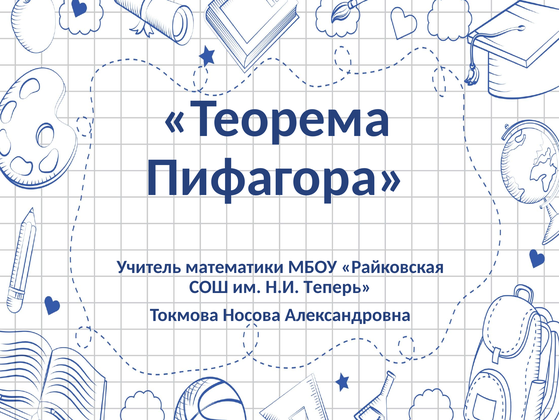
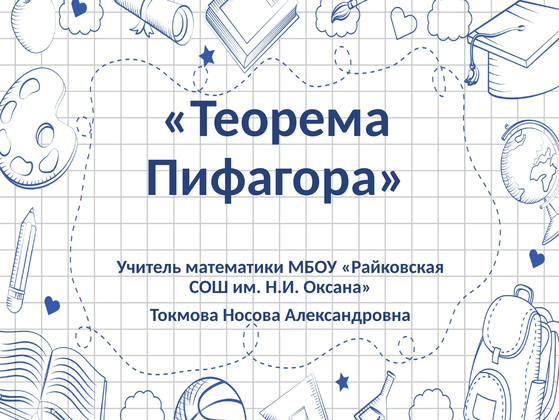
Теперь: Теперь -> Оксана (337, 287)
